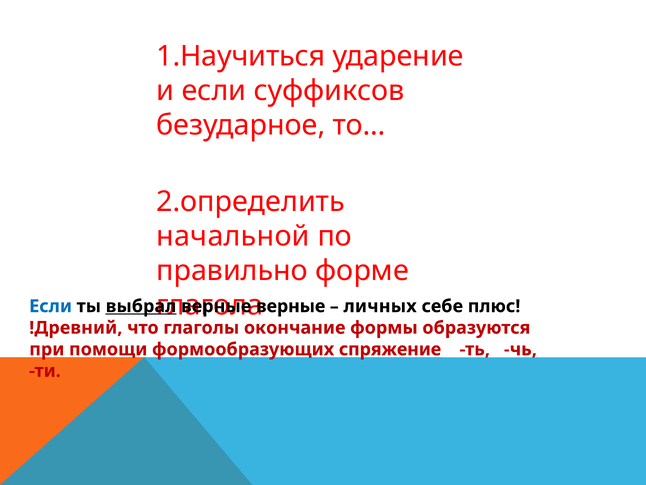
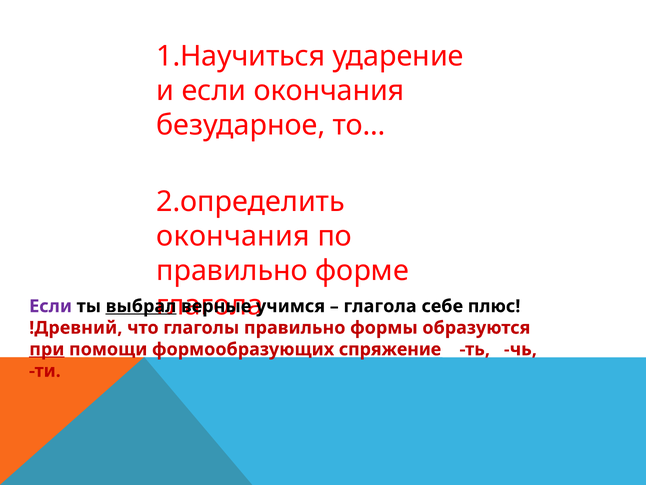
если суффиксов: суффиксов -> окончания (329, 91)
начальной: начальной -> окончания (233, 236)
Если colour: blue -> purple (51, 306)
верные: верные -> учимся (291, 306)
личных: личных -> глагола (380, 306)
глаголы окончание: окончание -> правильно (295, 327)
при underline: none -> present (47, 349)
